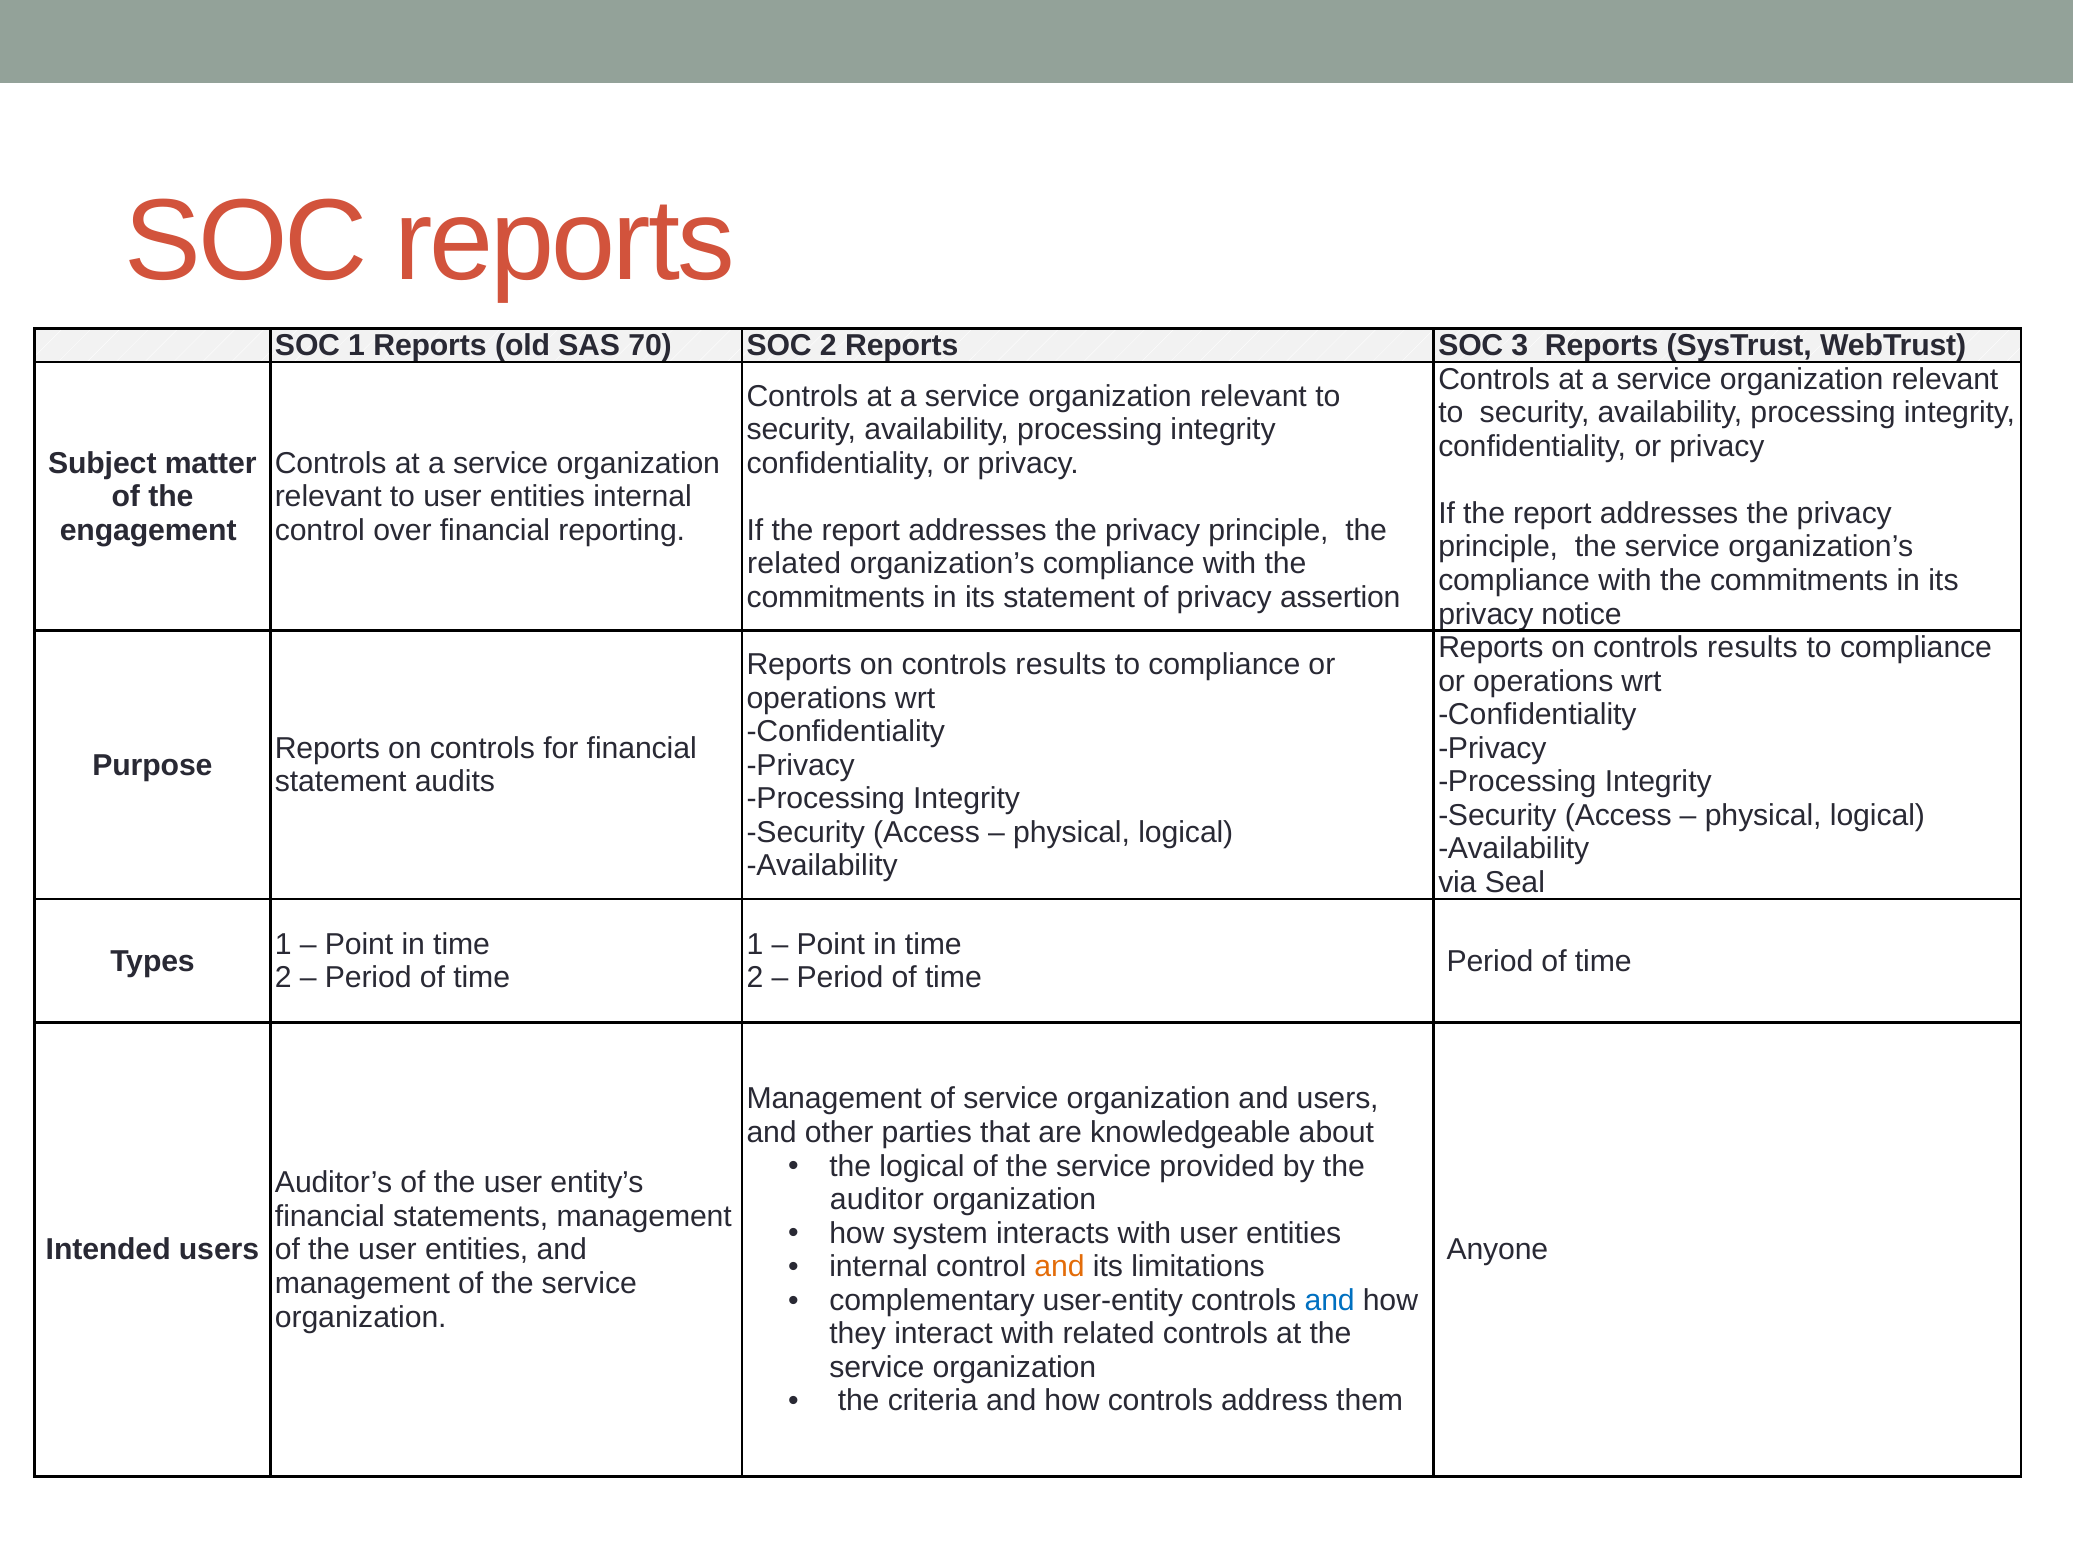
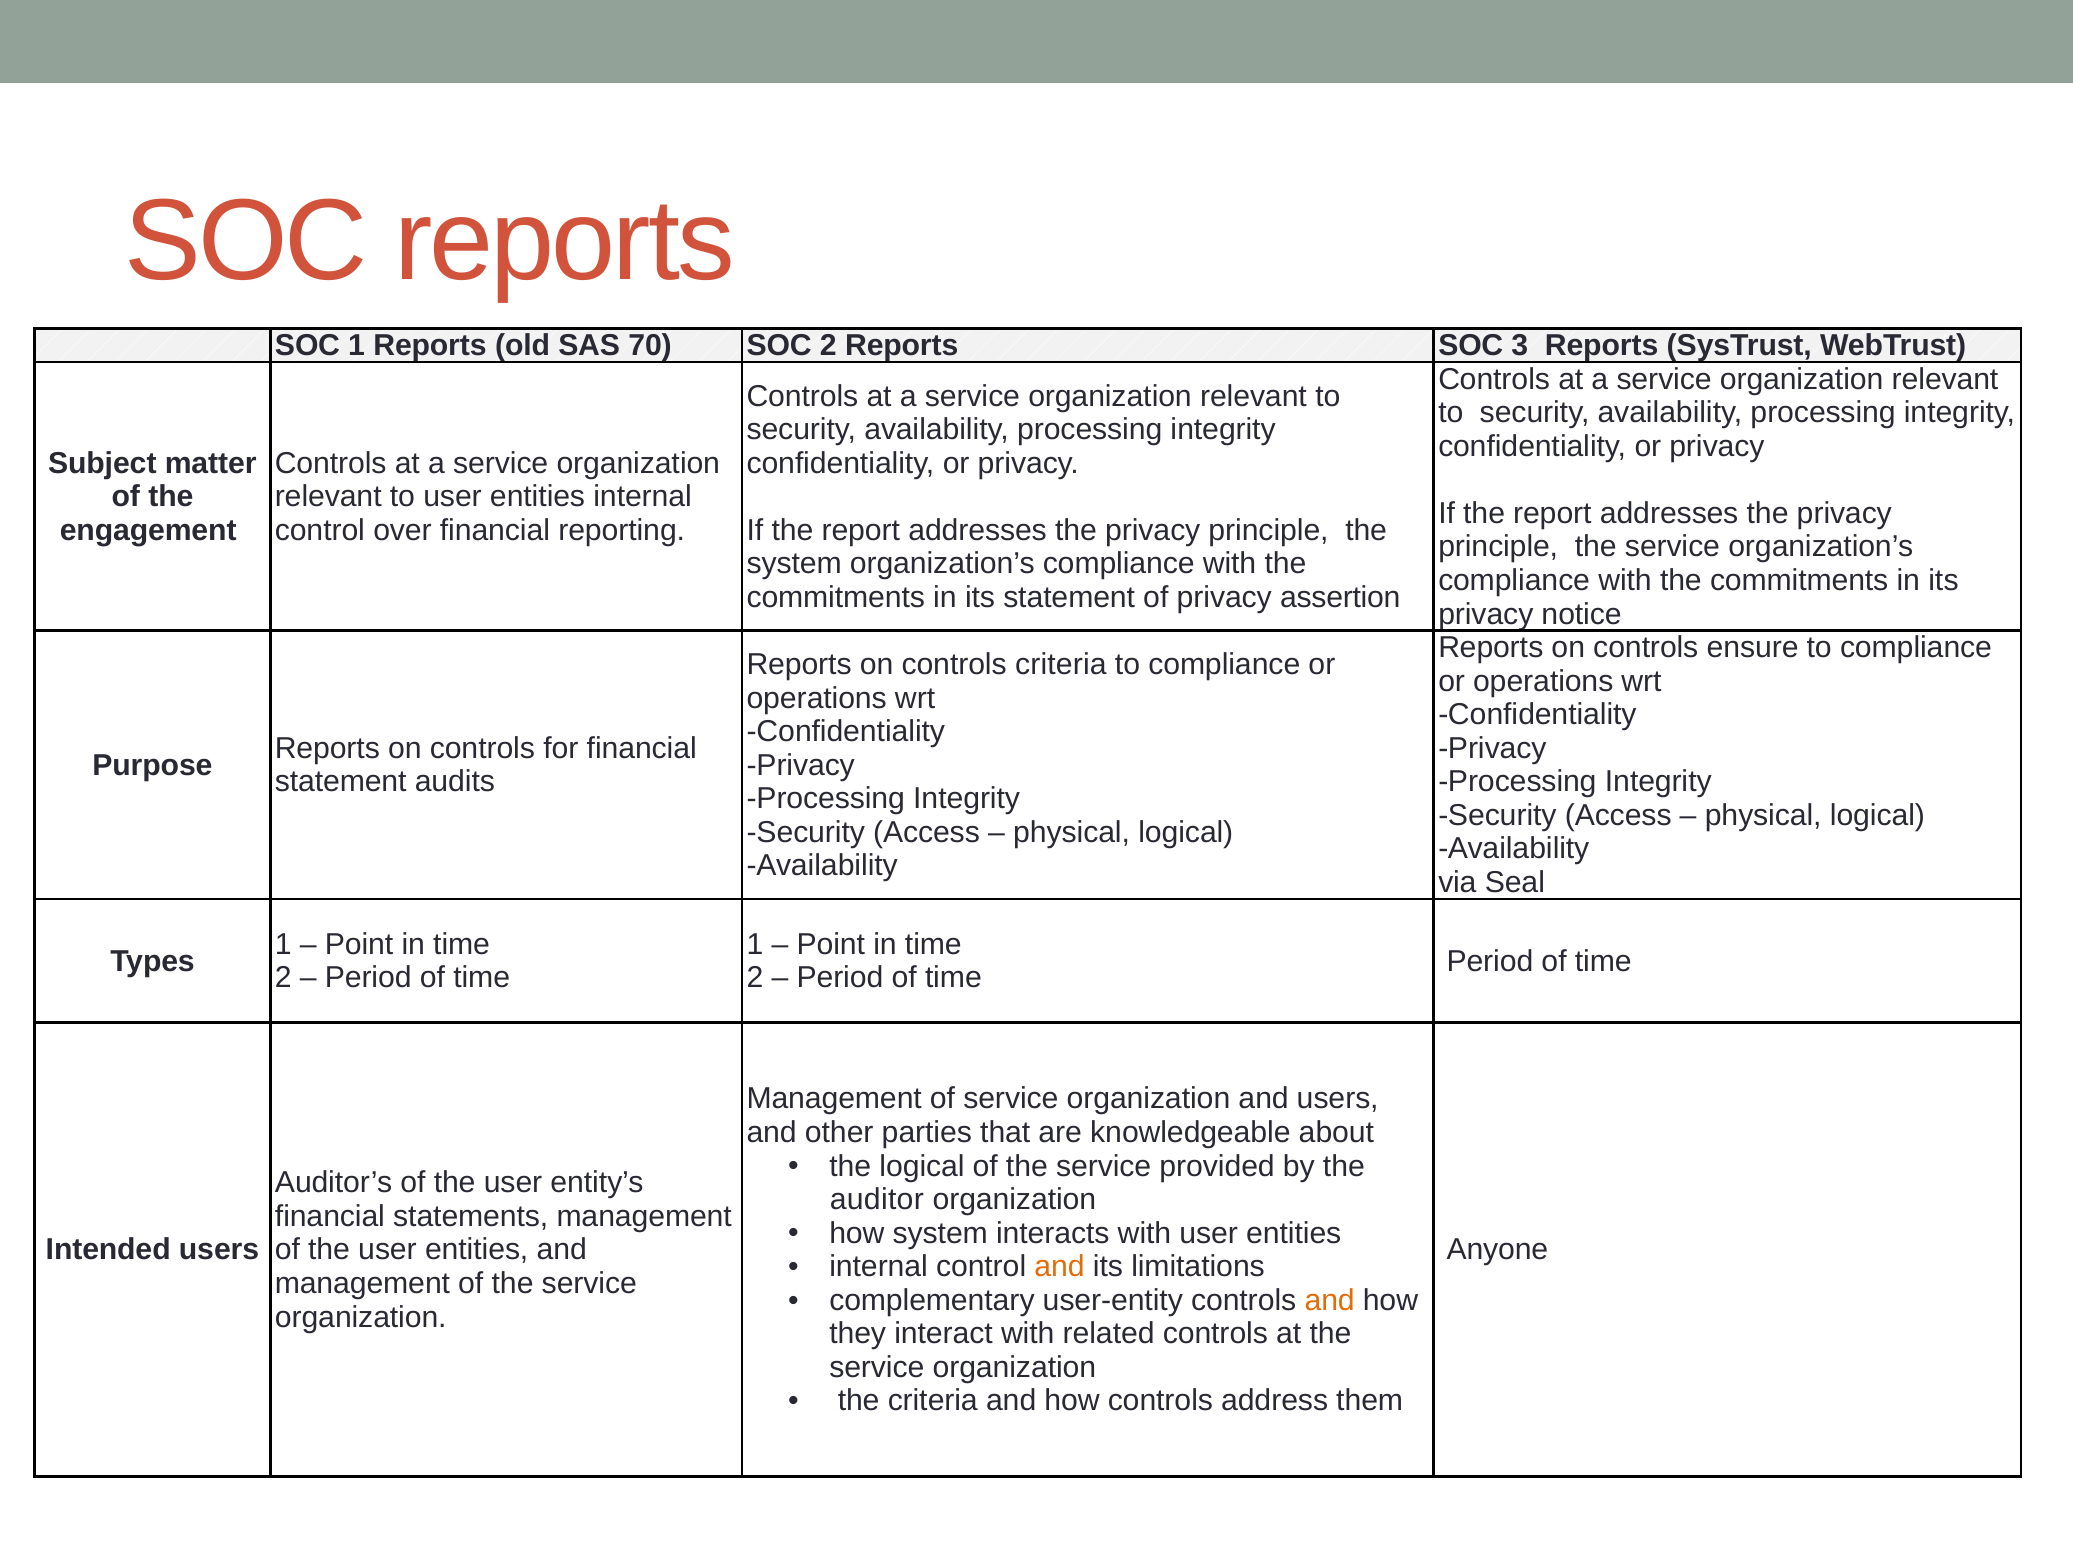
related: related -> system (794, 564)
results: results -> ensure (1753, 648)
results: results -> criteria (1061, 664)
and colour: blue -> orange (1330, 1300)
